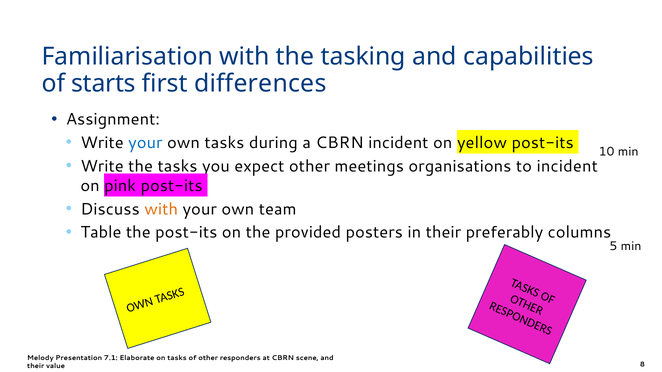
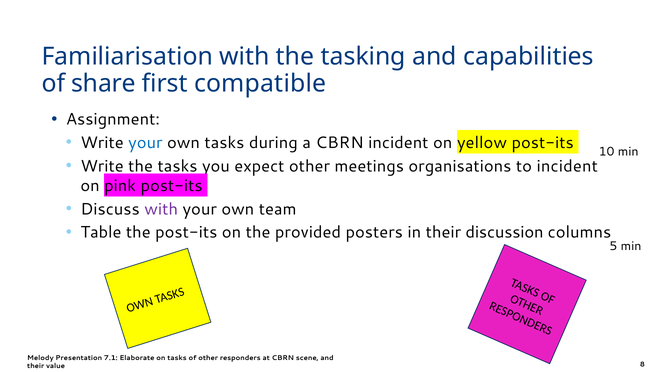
starts: starts -> share (103, 84)
differences: differences -> compatible (260, 84)
with colour: orange -> purple (161, 209)
preferably: preferably -> discussion (505, 233)
